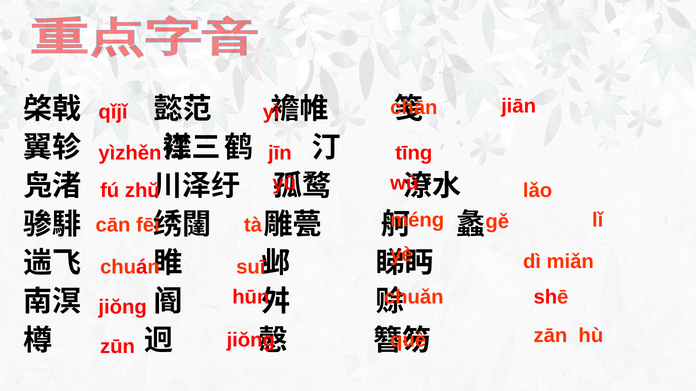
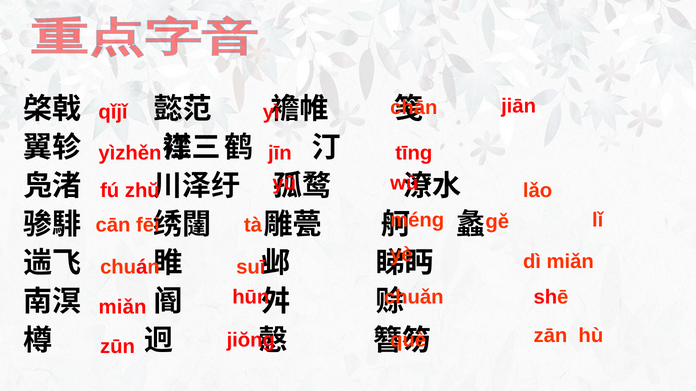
jiŏng: jiŏng -> miǎn (123, 308)
